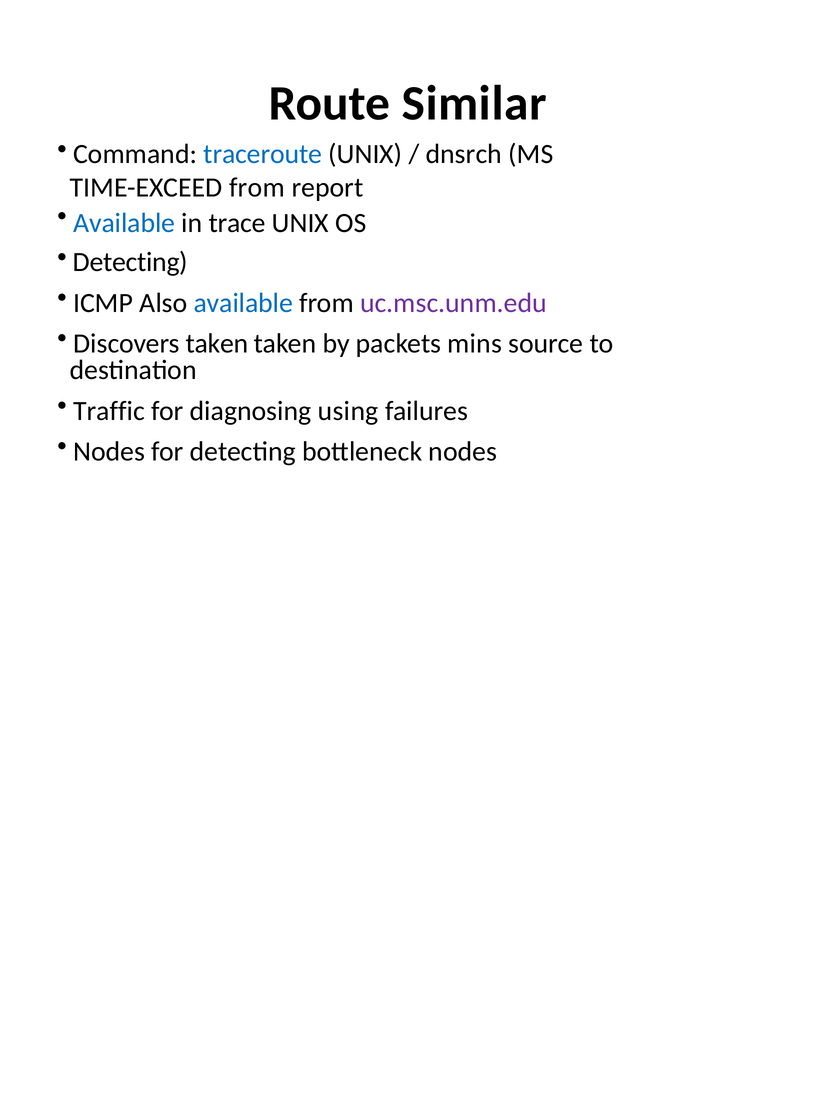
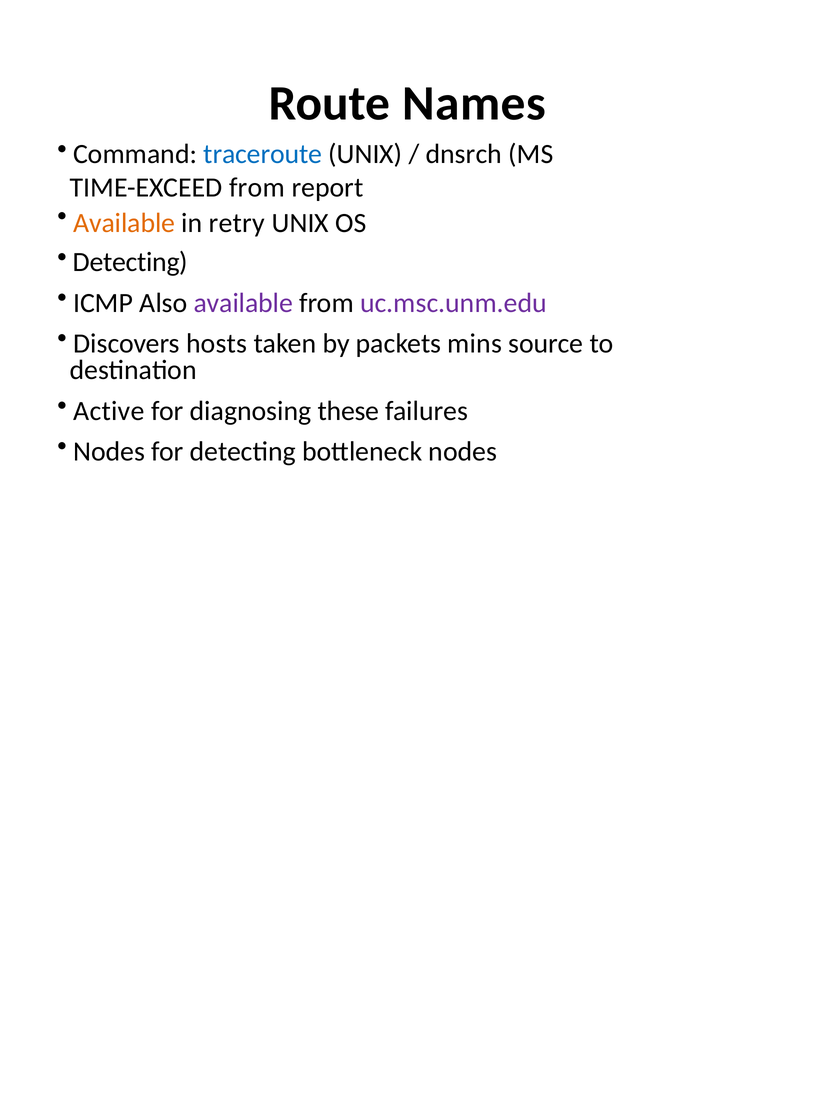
Similar: Similar -> Names (474, 104)
Available colour: blue -> orange (124, 223)
trace: trace -> retry (237, 223)
available colour: blue -> purple (243, 303)
Discovers taken: taken -> hosts (217, 344)
Traffic: Traffic -> Active (109, 411)
using: using -> these (348, 411)
